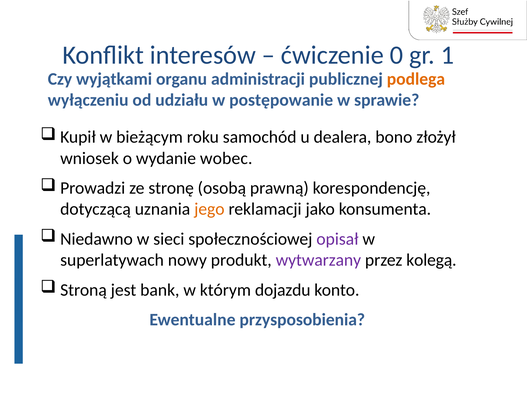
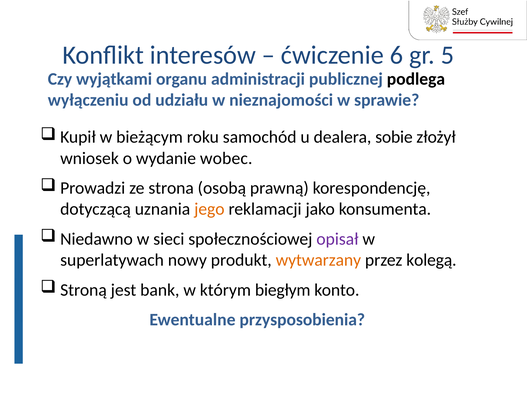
0: 0 -> 6 (397, 55)
1: 1 -> 5 (447, 55)
podlega colour: orange -> black (416, 79)
postępowanie: postępowanie -> nieznajomości (281, 100)
bono: bono -> sobie (394, 137)
stronę: stronę -> strona (171, 188)
wytwarzany colour: purple -> orange (318, 260)
dojazdu: dojazdu -> biegłym (283, 290)
